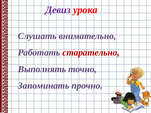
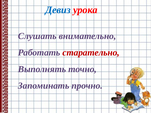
Девиз colour: purple -> blue (58, 10)
